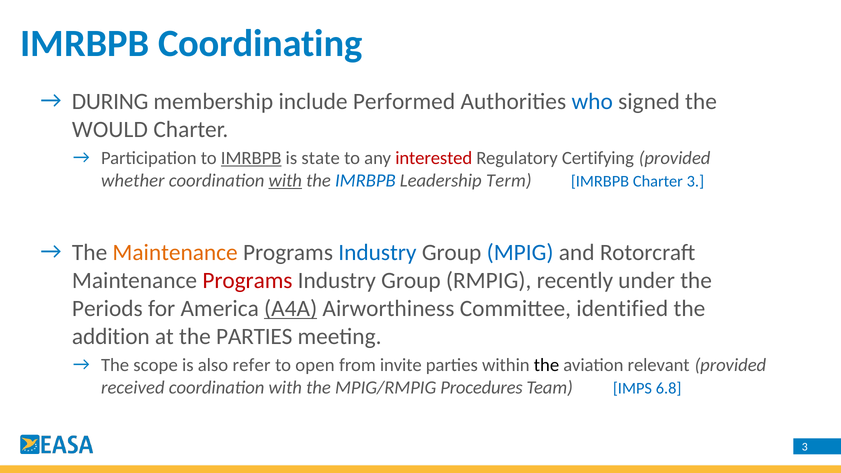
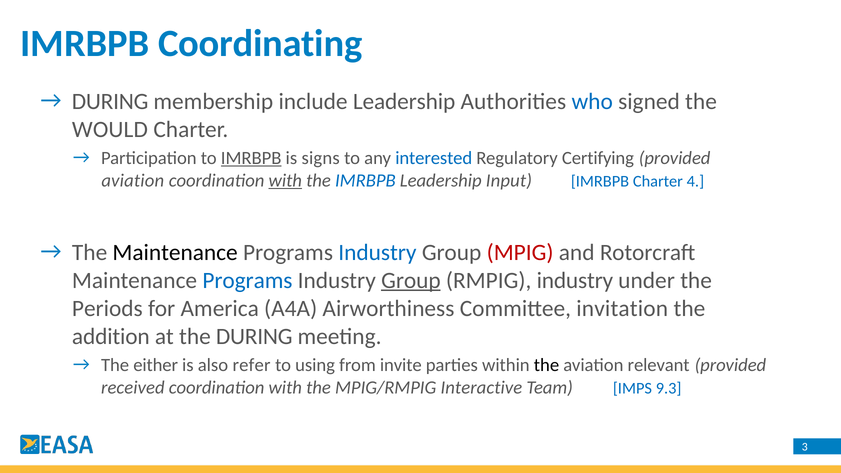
include Performed: Performed -> Leadership (404, 101)
state: state -> signs (321, 158)
interested colour: red -> blue (434, 158)
whether: whether -> aviation (133, 180)
Term: Term -> Input (509, 180)
Charter 3: 3 -> 4 (695, 181)
Maintenance colour: orange -> black (175, 252)
MPIG colour: blue -> red (520, 252)
Programs colour: red -> blue (247, 280)
Group underline: none -> present (411, 280)
RMPIG recently: recently -> industry (575, 280)
A4A underline: present -> none (291, 308)
identified: identified -> invitation (622, 308)
the PARTIES: PARTIES -> DURING (254, 337)
scope: scope -> either (156, 365)
open: open -> using (315, 365)
Procedures: Procedures -> Interactive (481, 388)
6.8: 6.8 -> 9.3 (669, 388)
